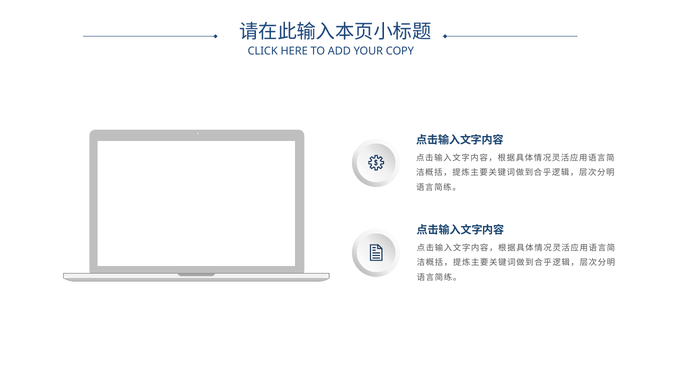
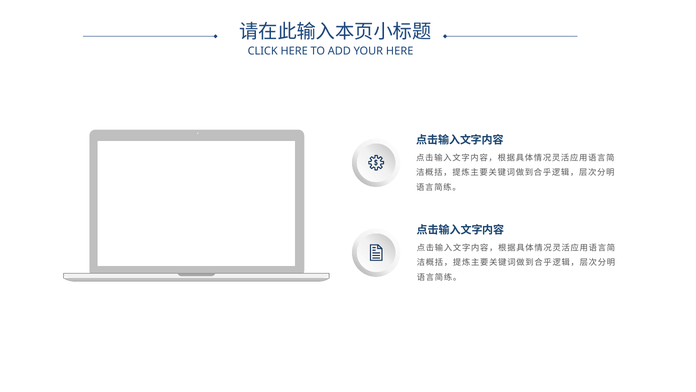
YOUR COPY: COPY -> HERE (400, 51)
